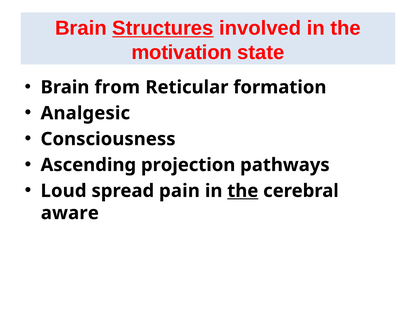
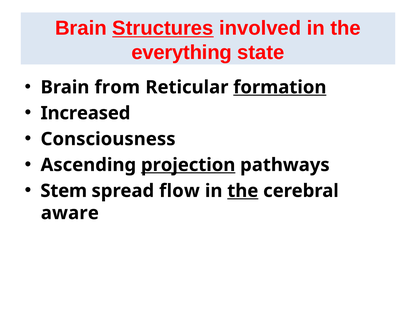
motivation: motivation -> everything (182, 52)
formation underline: none -> present (280, 87)
Analgesic: Analgesic -> Increased (85, 113)
projection underline: none -> present (188, 165)
Loud: Loud -> Stem (64, 191)
pain: pain -> flow (179, 191)
